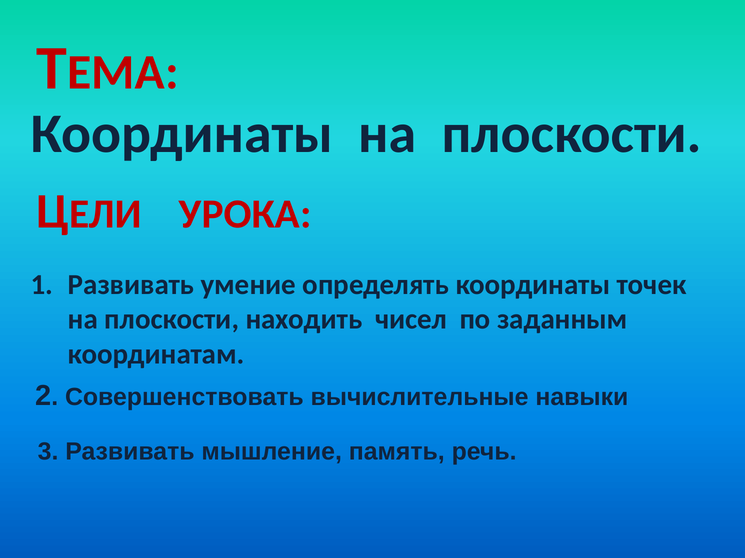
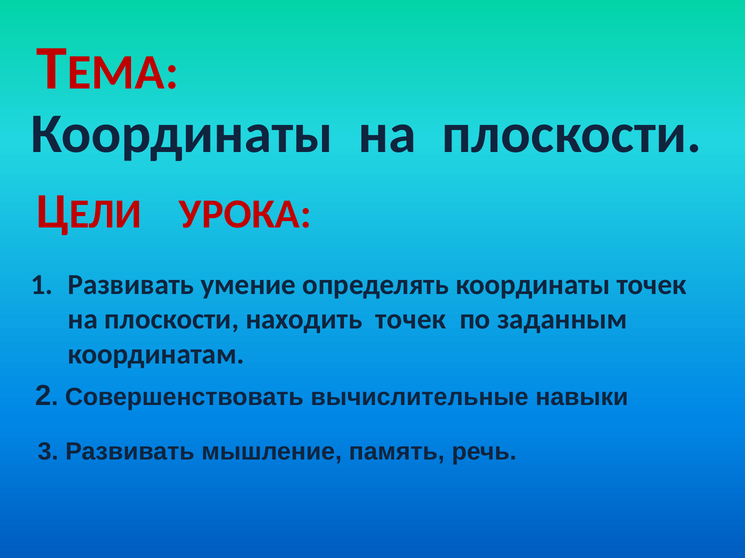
находить чисел: чисел -> точек (411, 320)
